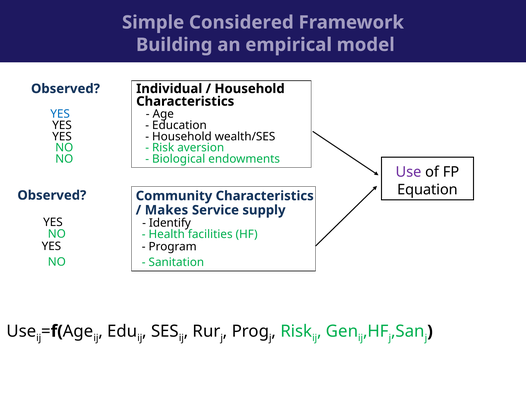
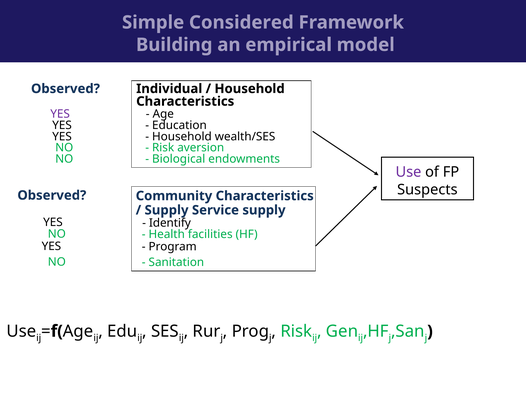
YES colour: blue -> purple (60, 114)
Equation: Equation -> Suspects (427, 189)
Makes: Makes -> Supply (167, 210)
